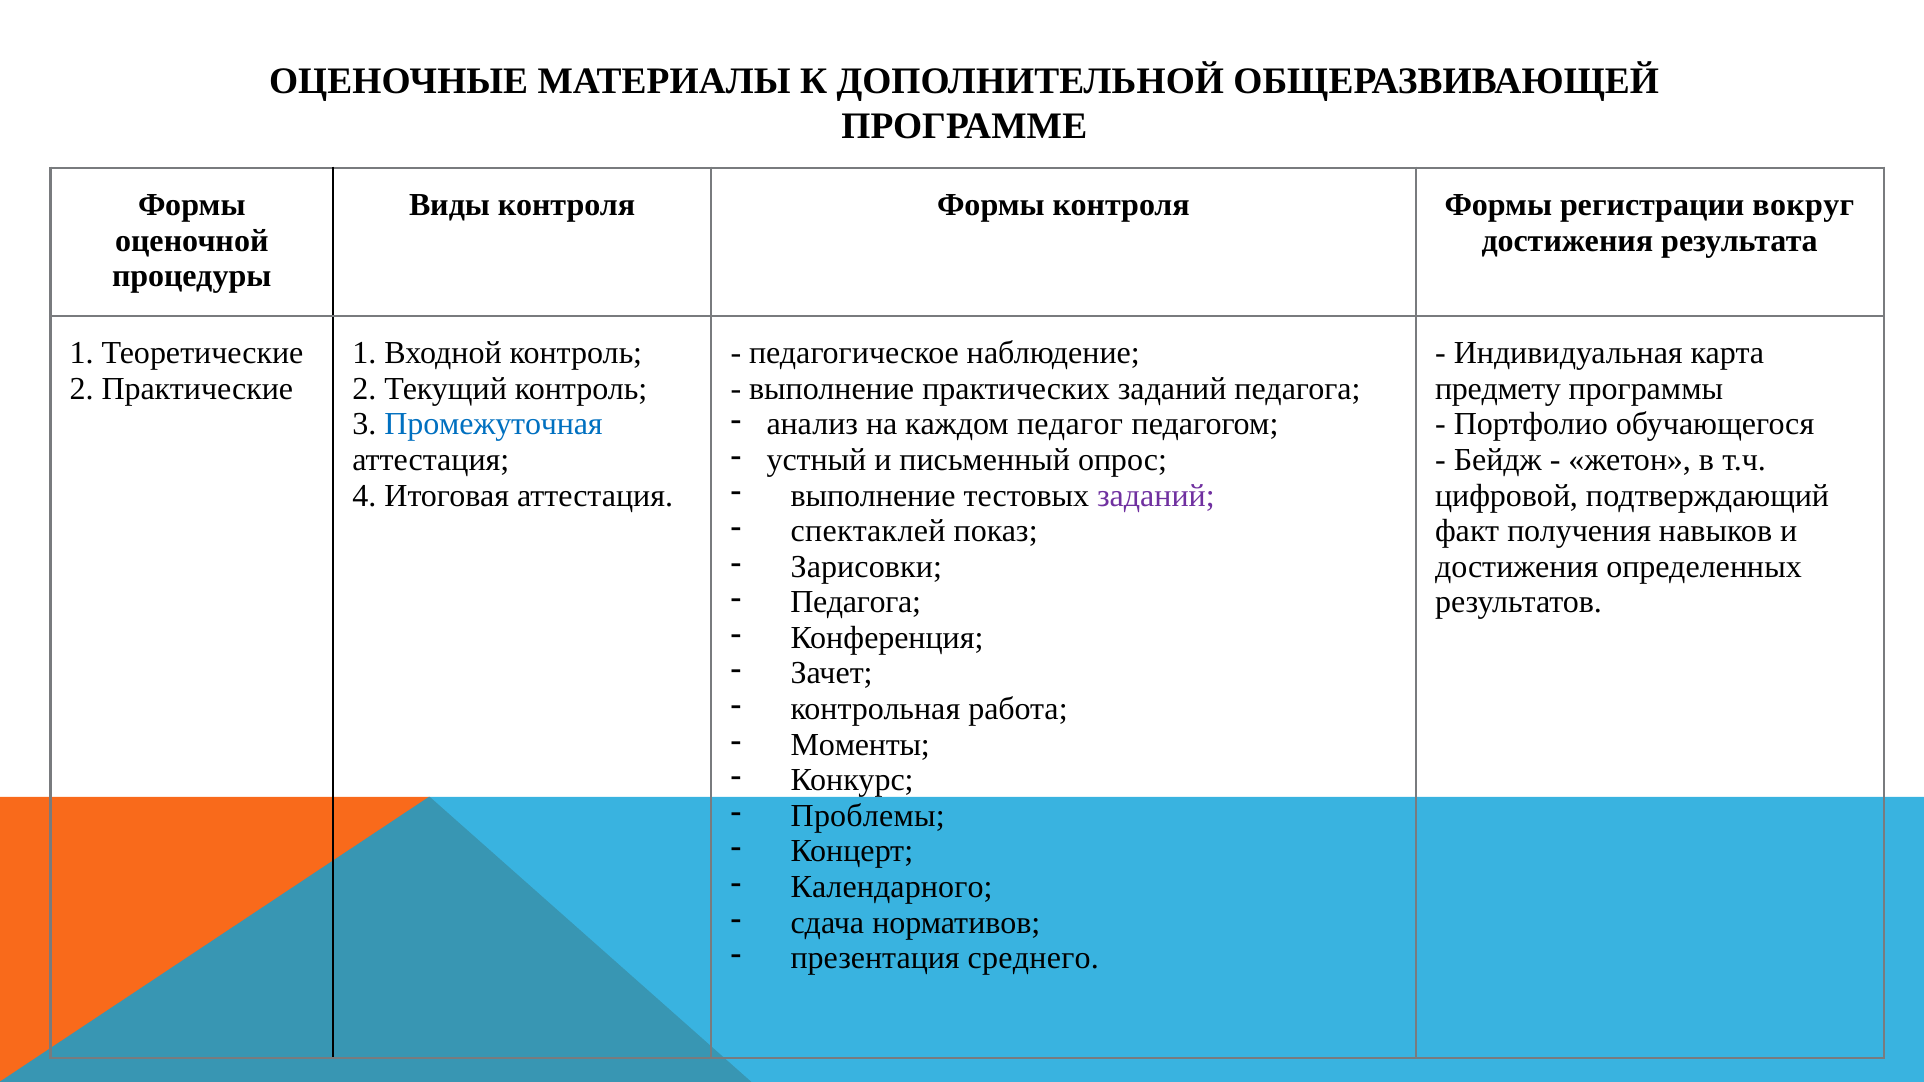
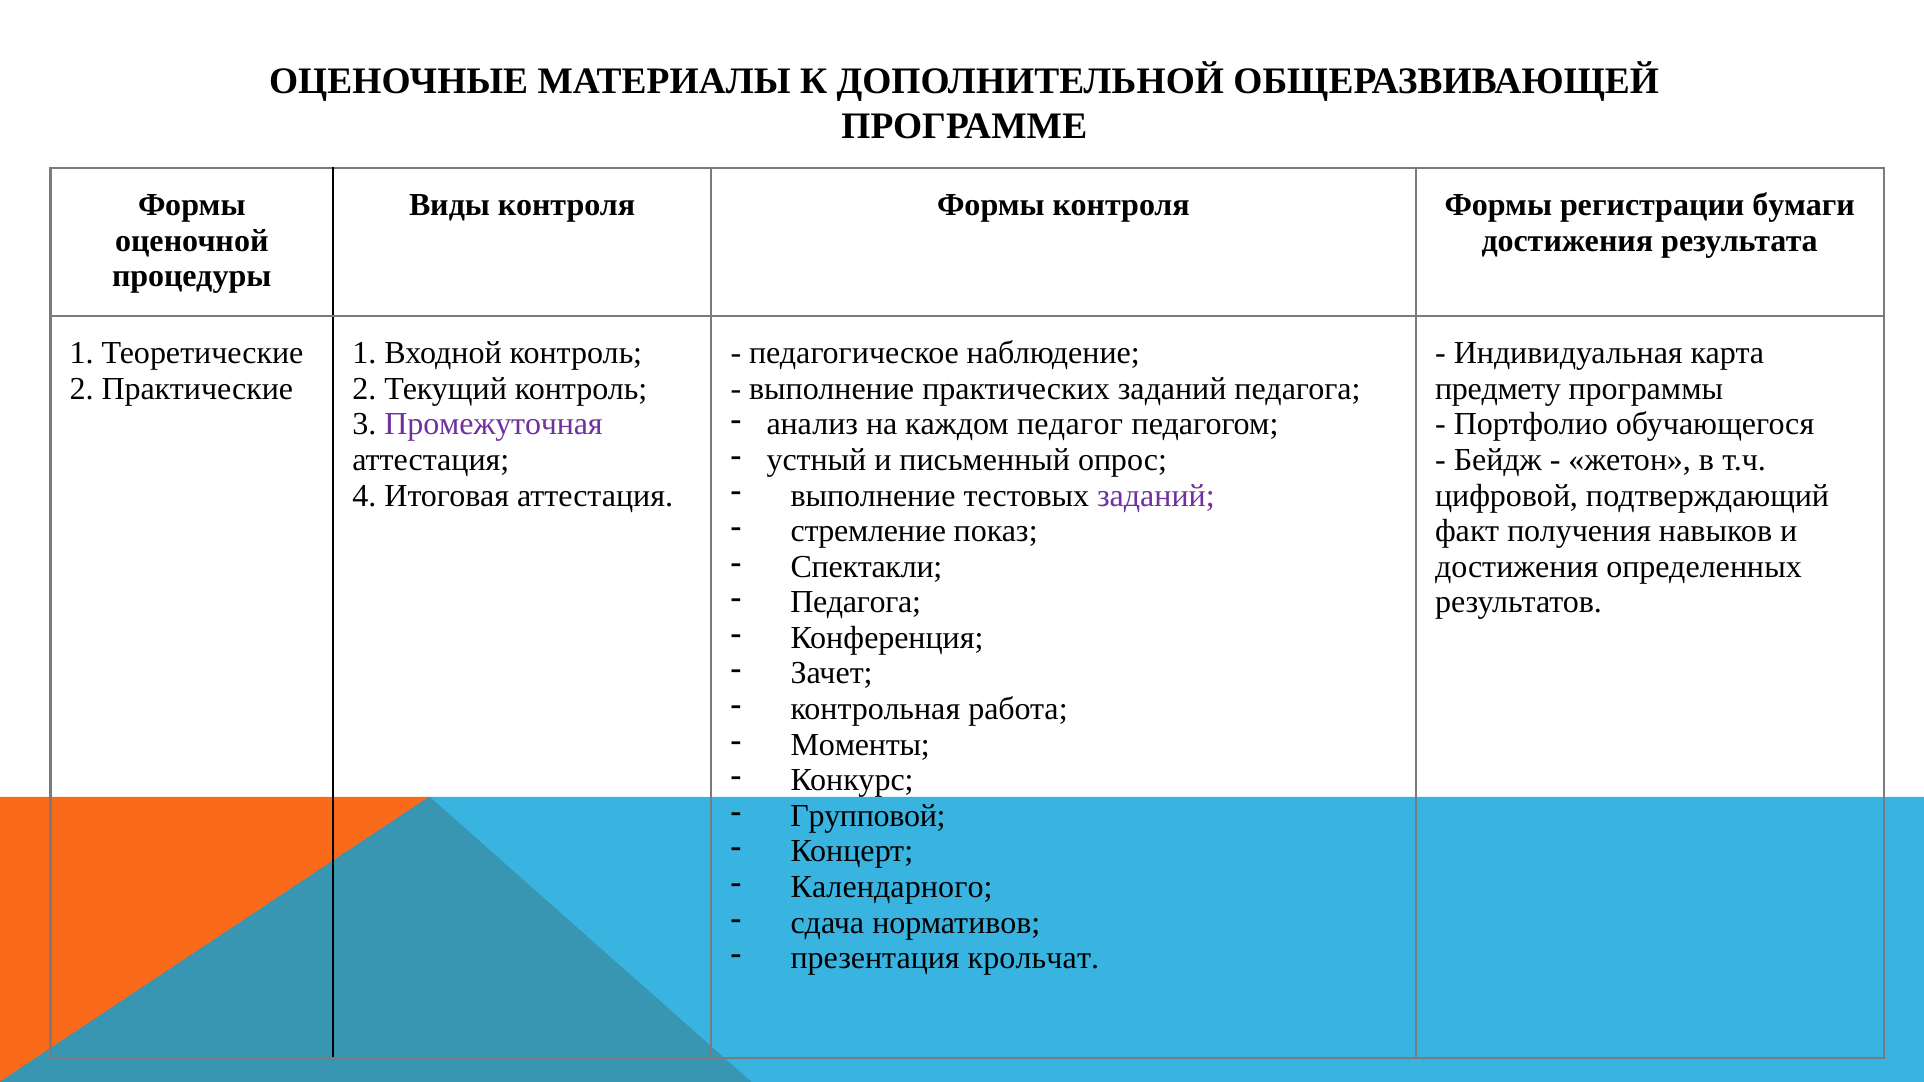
вокруг: вокруг -> бумаги (1804, 205)
Промежуточная colour: blue -> purple (494, 424)
спектаклей: спектаклей -> стремление (868, 531)
Зарисовки: Зарисовки -> Спектакли (866, 567)
Проблемы: Проблемы -> Групповой (868, 816)
среднего: среднего -> крольчат (1033, 958)
